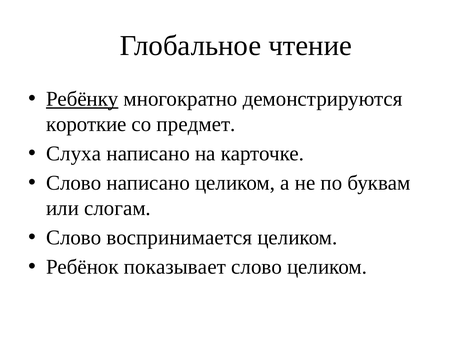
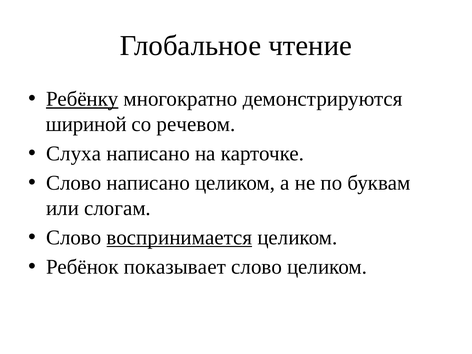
короткие: короткие -> шириной (86, 124)
предмет: предмет -> речевом (196, 124)
воспринимается underline: none -> present (179, 238)
